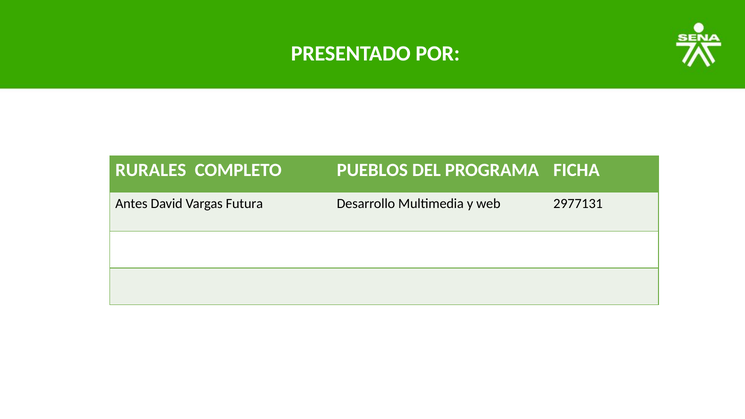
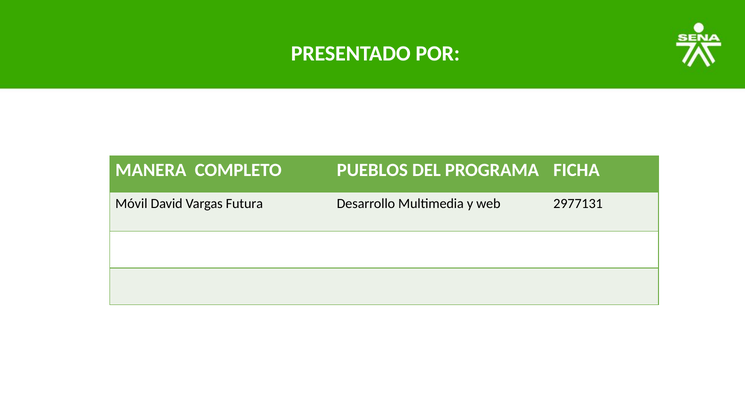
RURALES: RURALES -> MANERA (151, 170)
Antes: Antes -> Móvil (131, 204)
